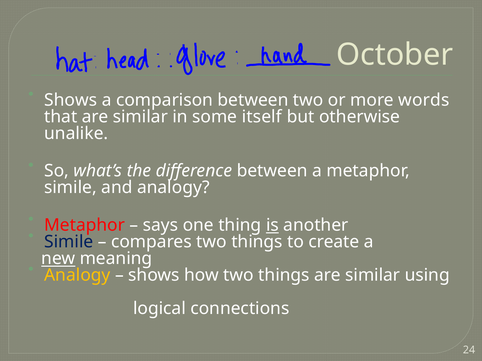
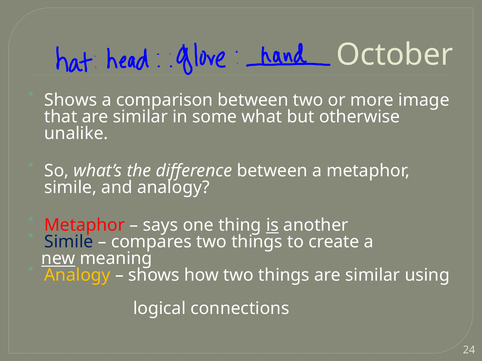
words: words -> image (424, 100)
itself: itself -> what (262, 117)
